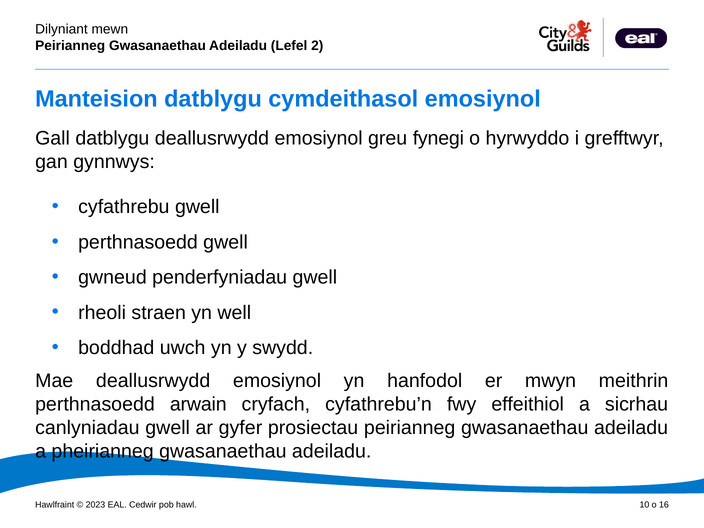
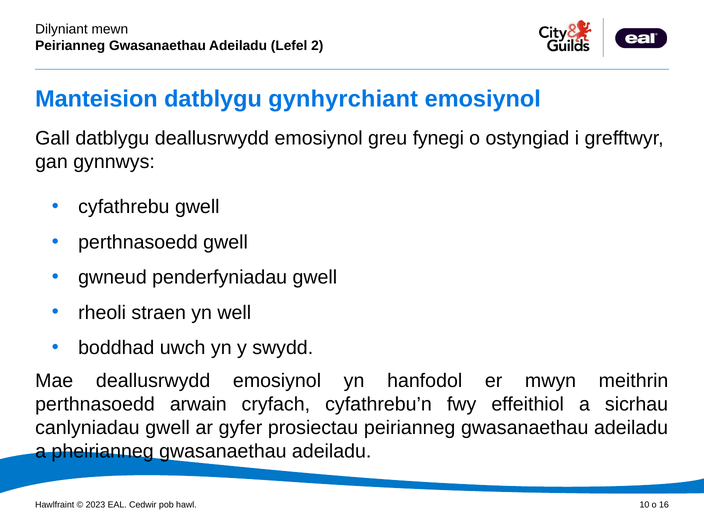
cymdeithasol: cymdeithasol -> gynhyrchiant (343, 99)
hyrwyddo: hyrwyddo -> ostyngiad (527, 138)
